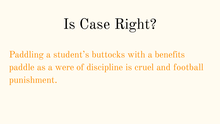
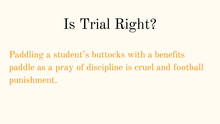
Case: Case -> Trial (95, 24)
were: were -> pray (64, 67)
